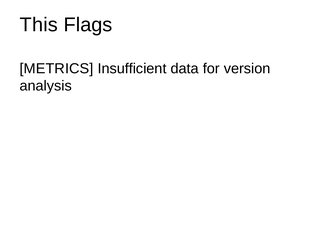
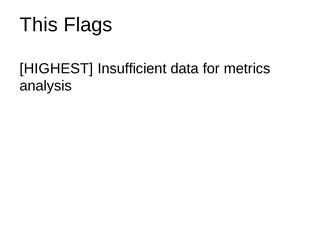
METRICS: METRICS -> HIGHEST (56, 68)
version: version -> metrics (247, 68)
